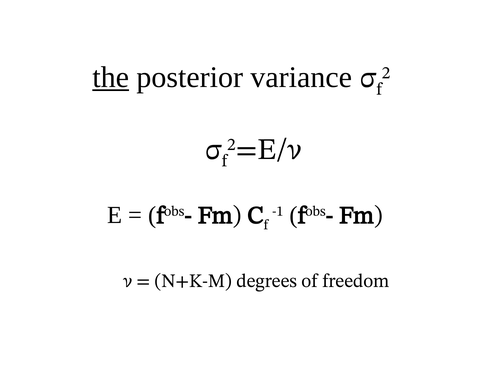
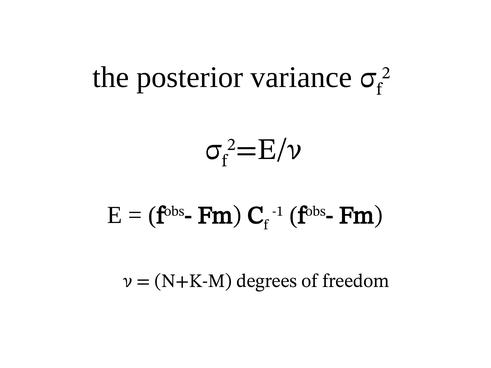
the underline: present -> none (111, 77)
